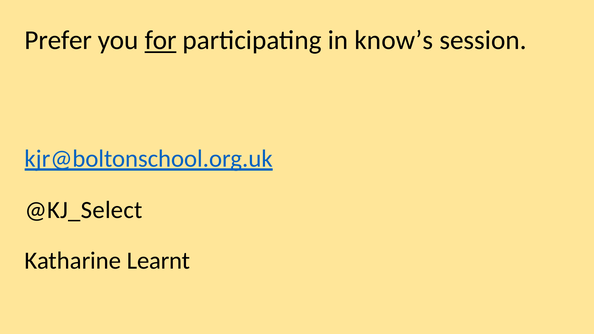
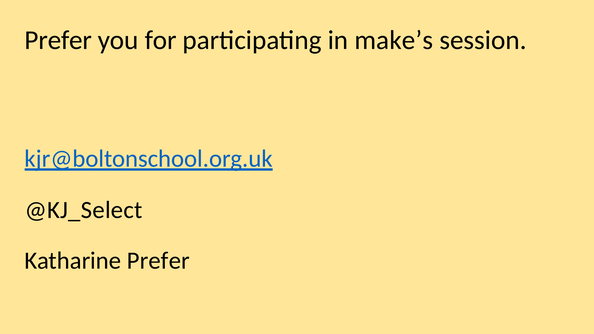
for underline: present -> none (161, 40)
know’s: know’s -> make’s (394, 40)
Katharine Learnt: Learnt -> Prefer (158, 261)
